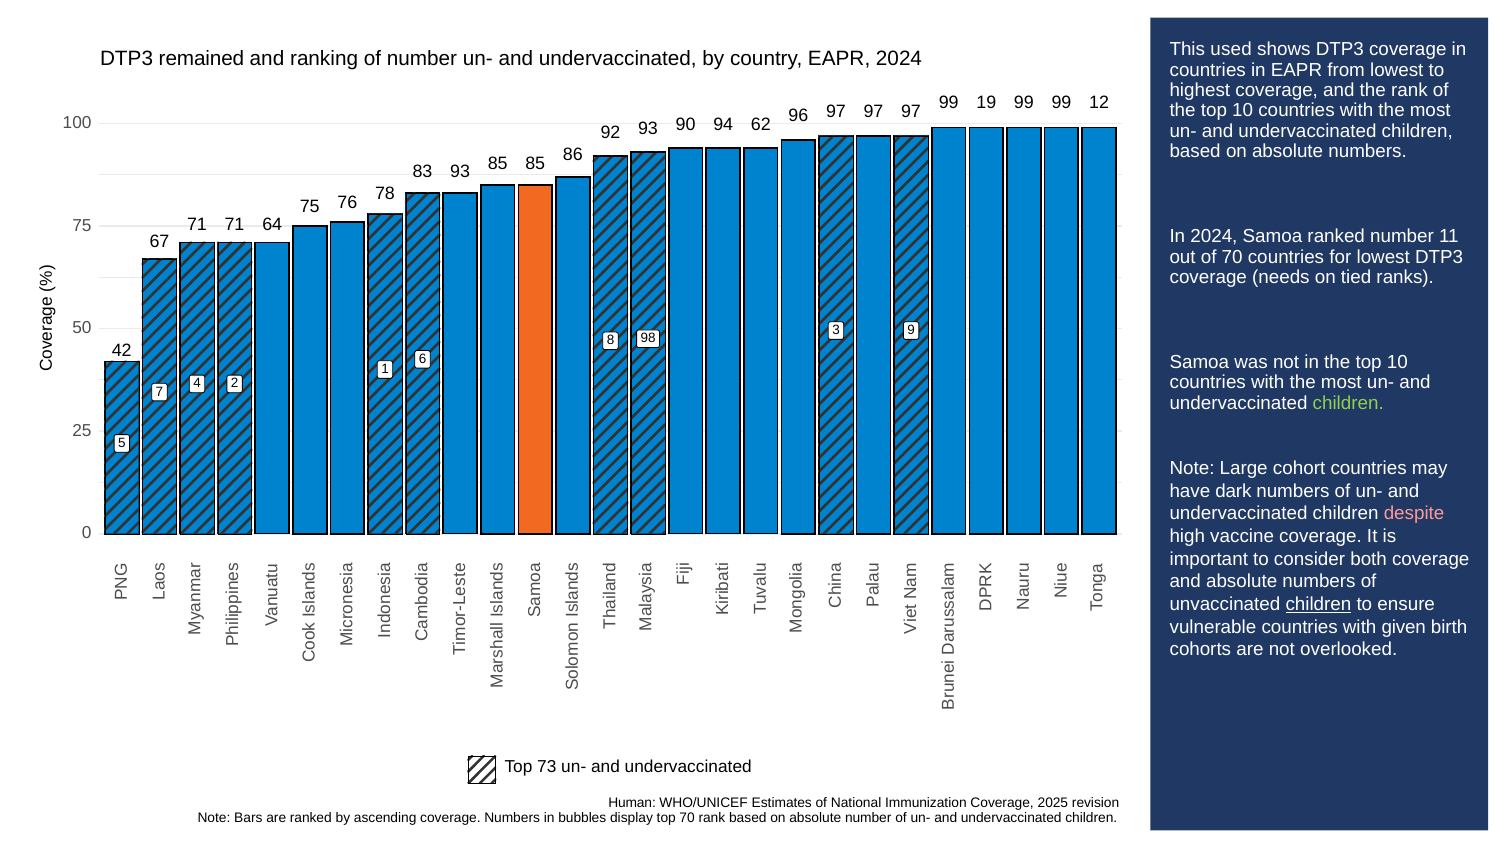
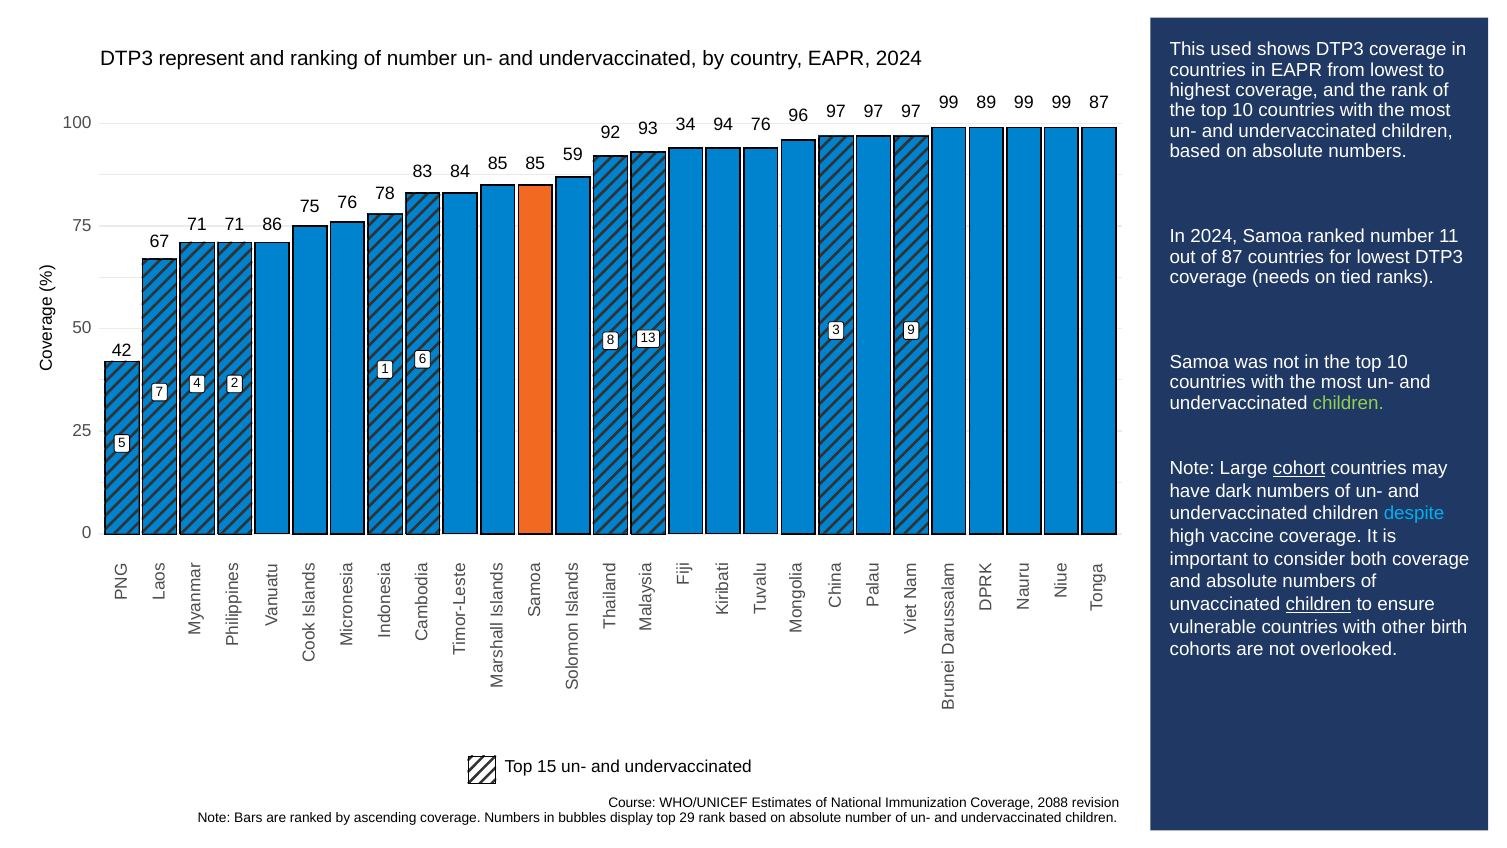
remained: remained -> represent (202, 58)
99 12: 12 -> 87 (1099, 102)
19: 19 -> 89 (986, 102)
90: 90 -> 34 (686, 124)
94 62: 62 -> 76 (761, 124)
86: 86 -> 59 (573, 155)
83 93: 93 -> 84 (460, 172)
64: 64 -> 86 (272, 224)
of 70: 70 -> 87 (1232, 257)
98: 98 -> 13 (648, 338)
cohort underline: none -> present (1299, 468)
despite colour: pink -> light blue (1414, 514)
given: given -> other (1403, 627)
73: 73 -> 15 (547, 767)
Human: Human -> Course (632, 803)
2025: 2025 -> 2088 (1053, 803)
top 70: 70 -> 29 (687, 818)
